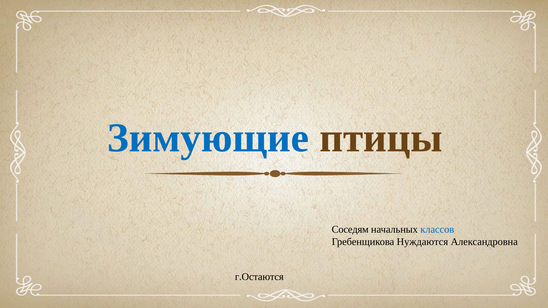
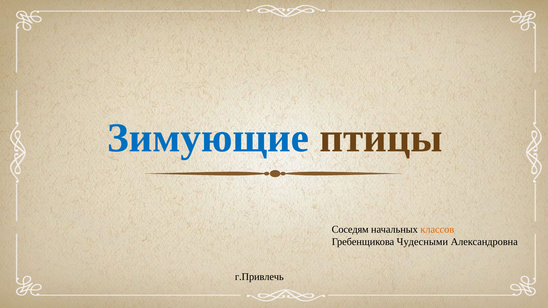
классов colour: blue -> orange (437, 230)
Нуждаются: Нуждаются -> Чудесными (422, 242)
г.Остаются: г.Остаются -> г.Привлечь (259, 277)
